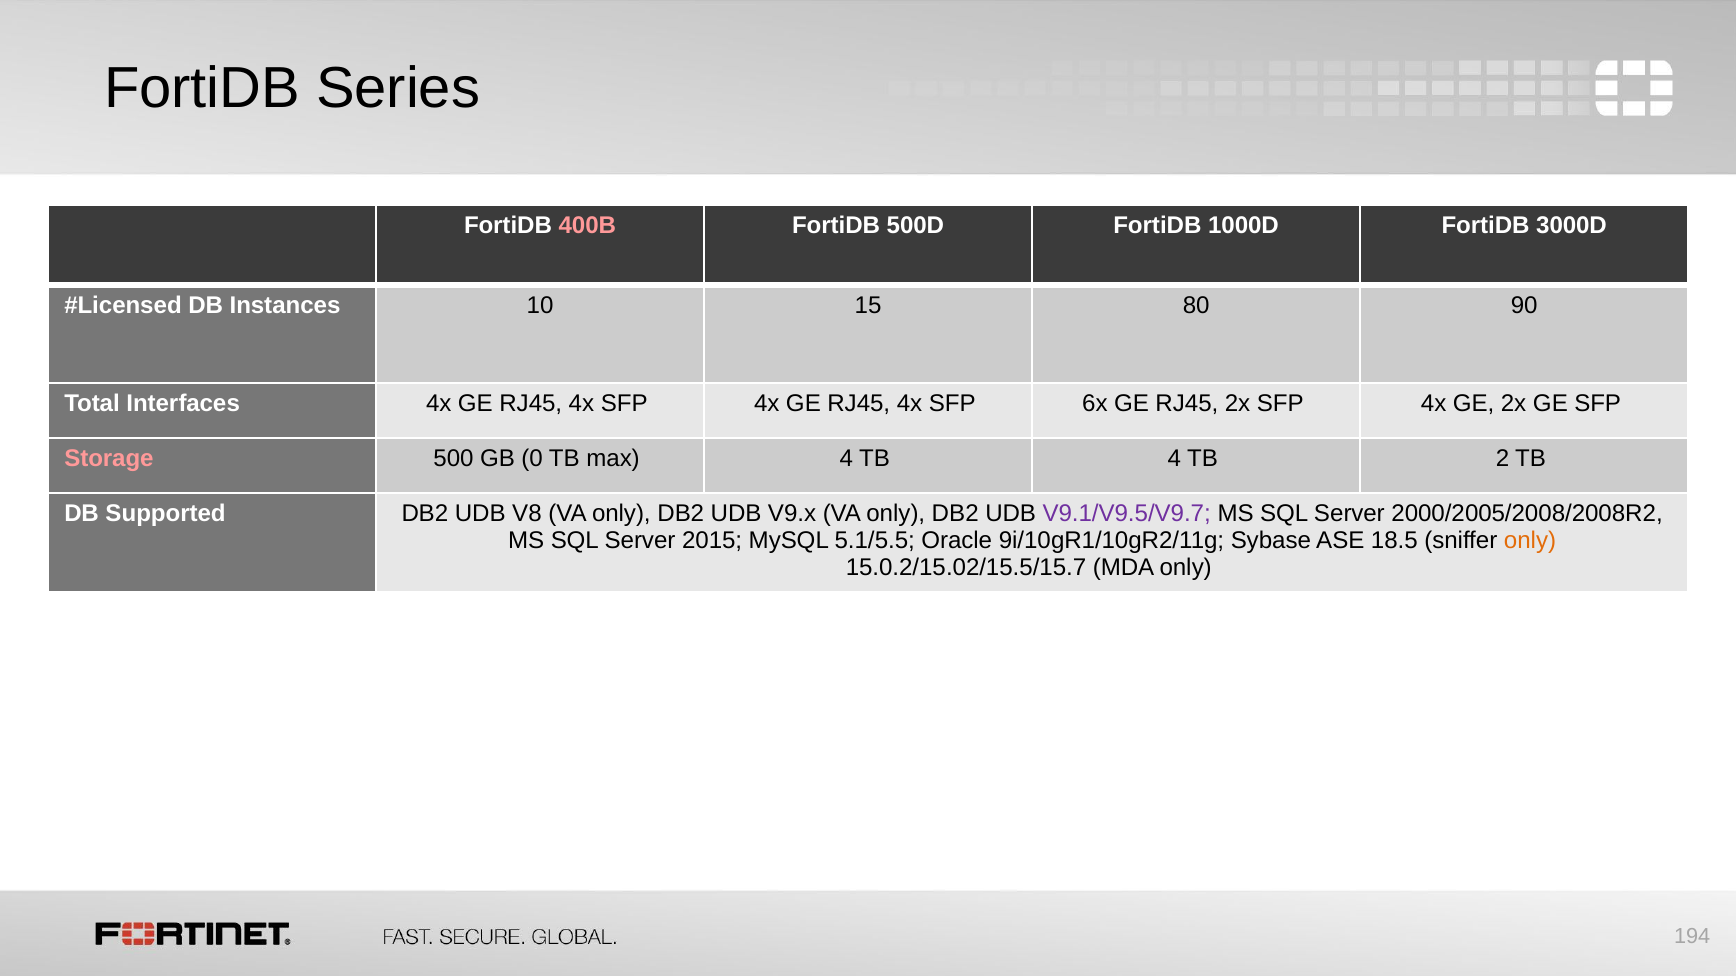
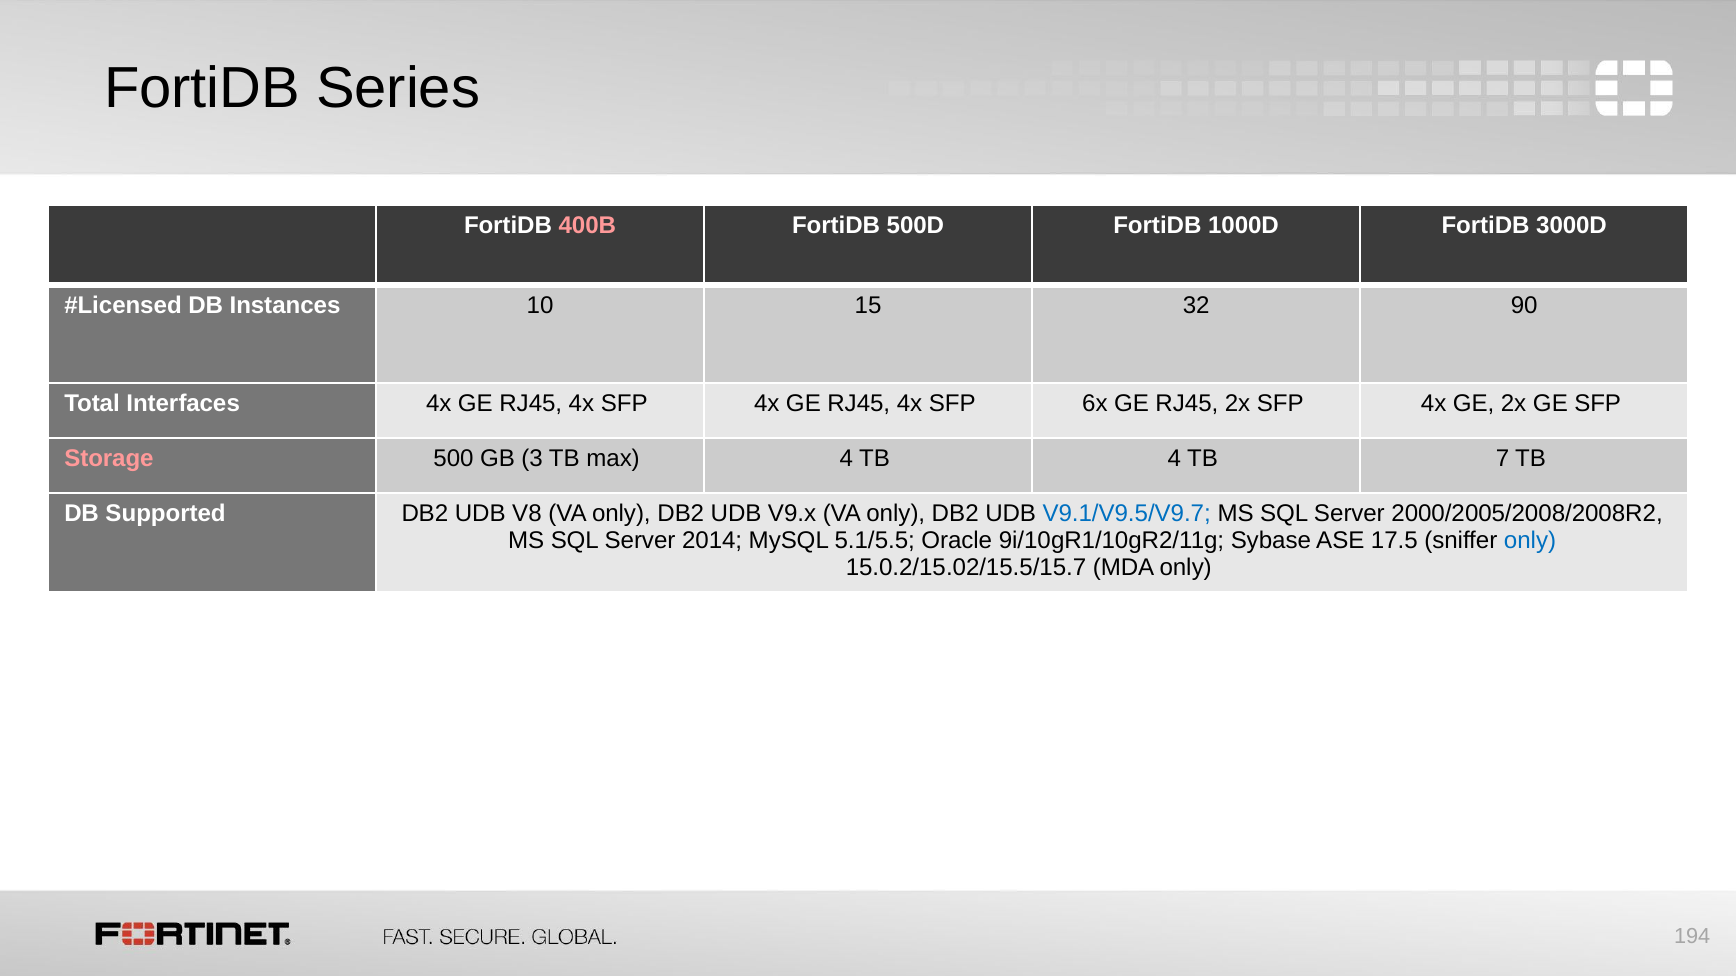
80: 80 -> 32 (1196, 306)
0: 0 -> 3 (532, 459)
2: 2 -> 7 (1502, 459)
V9.1/V9.5/V9.7 colour: purple -> blue (1127, 514)
2015: 2015 -> 2014 (712, 541)
18.5: 18.5 -> 17.5 (1394, 541)
only colour: orange -> blue (1530, 541)
